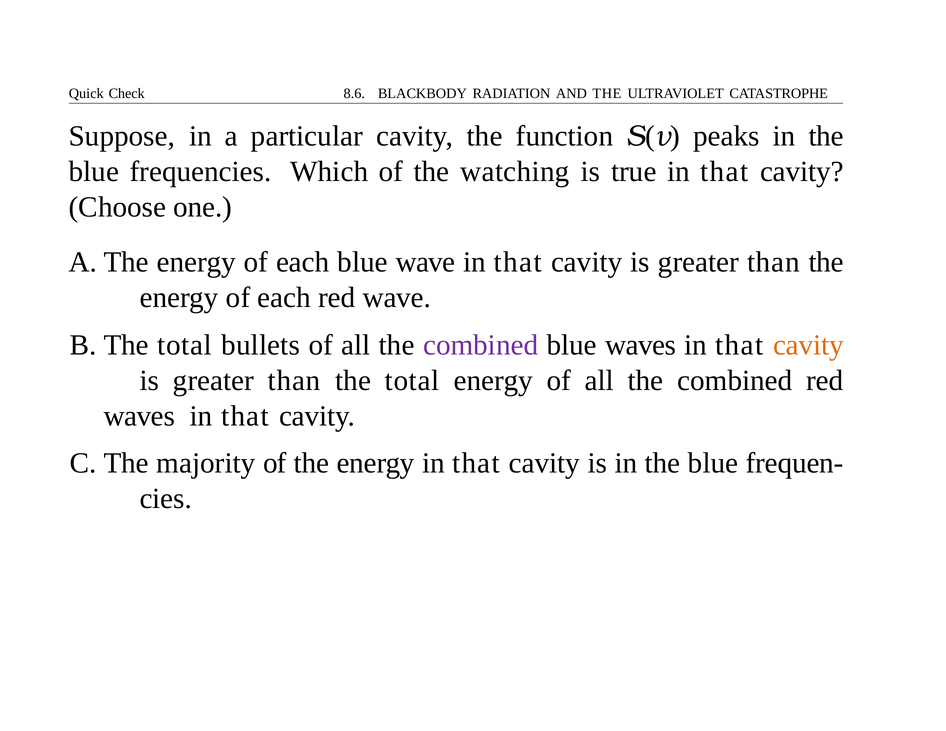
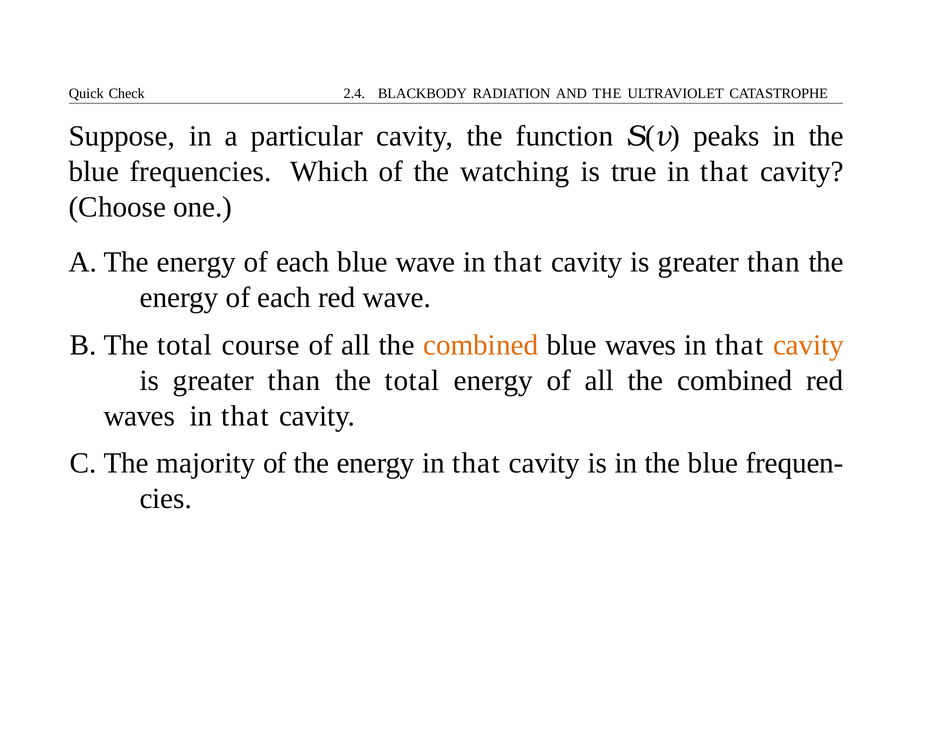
8.6: 8.6 -> 2.4 (354, 93)
bullets: bullets -> course (261, 345)
combined colour: purple -> orange (481, 345)
